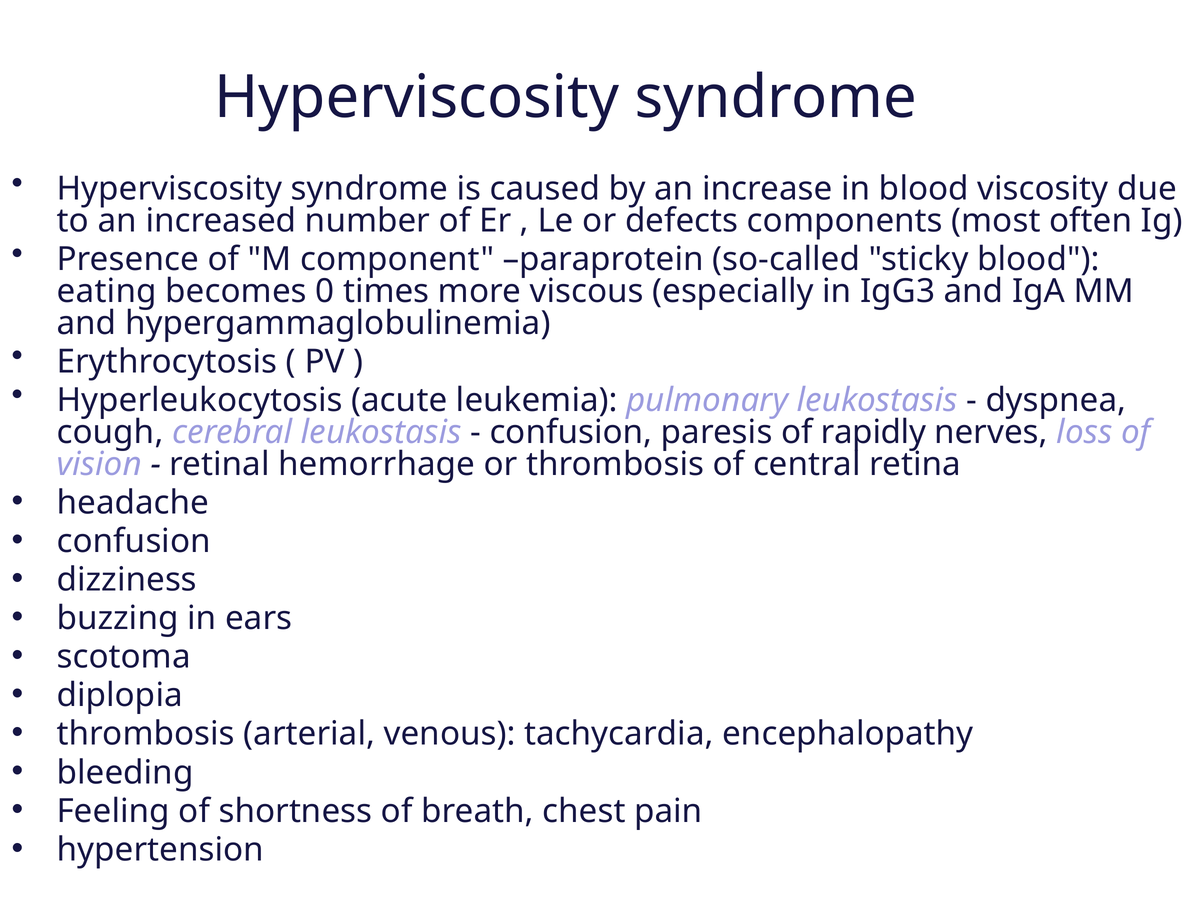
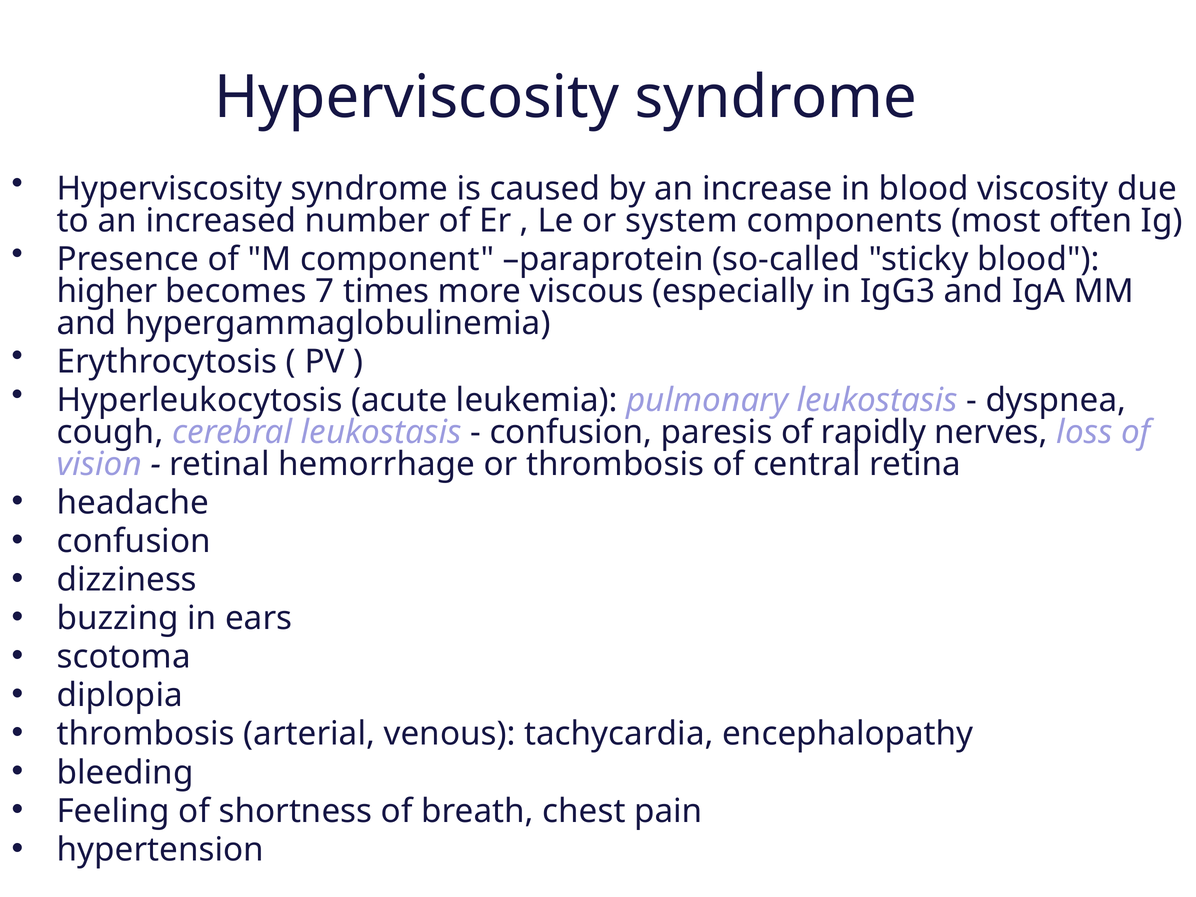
defects: defects -> system (681, 221)
eating: eating -> higher (107, 291)
0: 0 -> 7 (325, 291)
